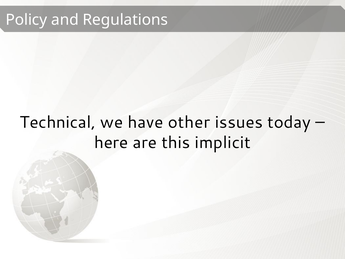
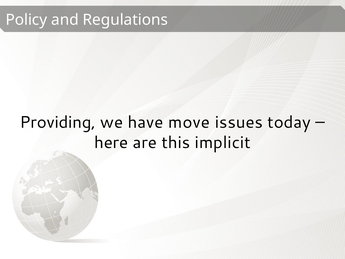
Technical: Technical -> Providing (58, 122)
other: other -> move (189, 122)
